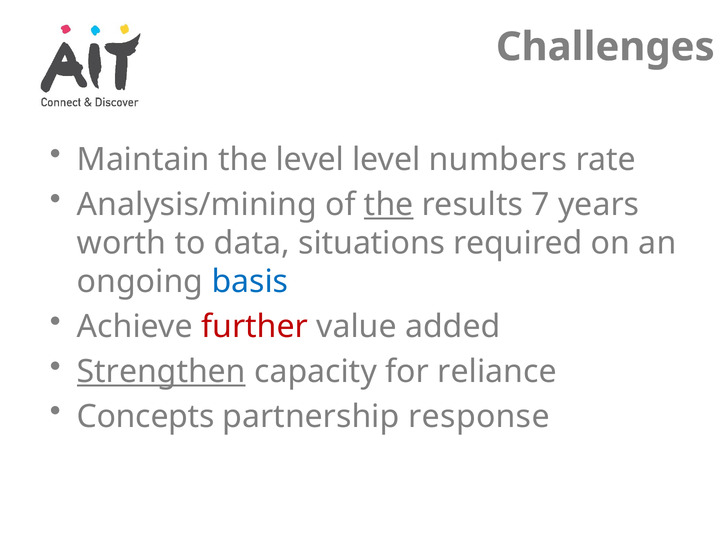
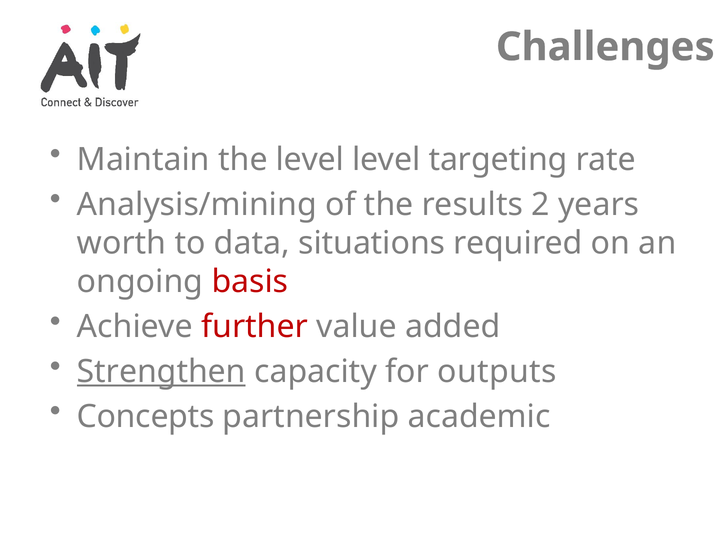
numbers: numbers -> targeting (498, 159)
the underline: present -> none (389, 204)
7: 7 -> 2 (540, 204)
basis colour: blue -> red (250, 281)
reliance: reliance -> outputs (497, 371)
response: response -> academic (479, 416)
